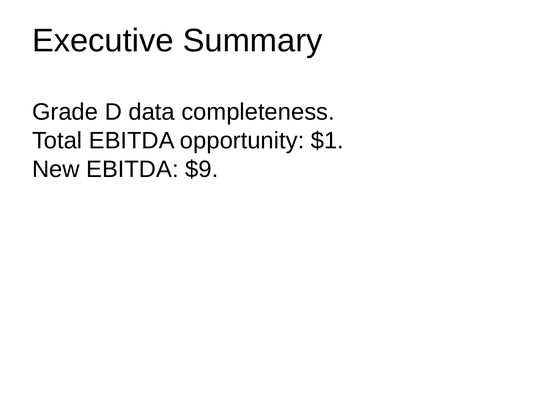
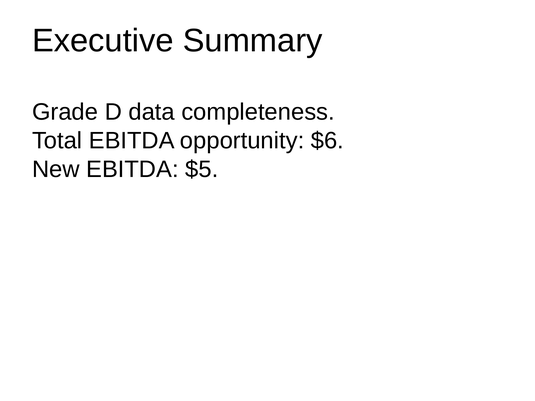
$1: $1 -> $6 (327, 141)
$9: $9 -> $5 (202, 169)
